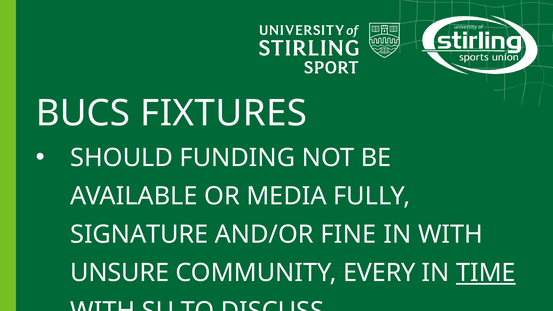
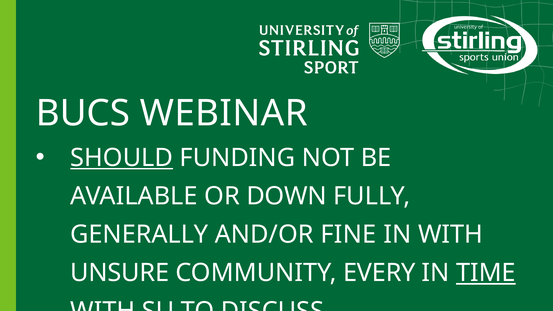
FIXTURES: FIXTURES -> WEBINAR (224, 113)
SHOULD underline: none -> present (122, 158)
MEDIA: MEDIA -> DOWN (287, 196)
SIGNATURE: SIGNATURE -> GENERALLY (139, 235)
